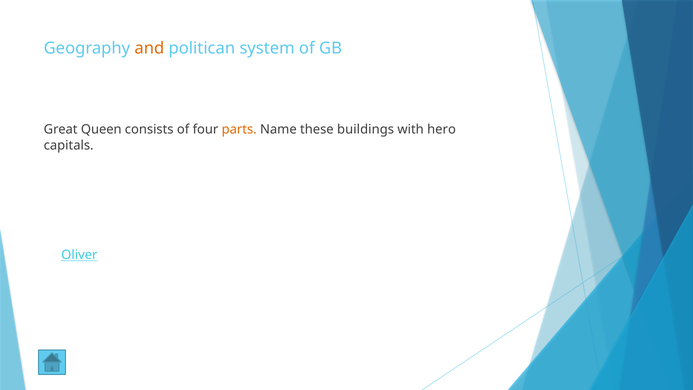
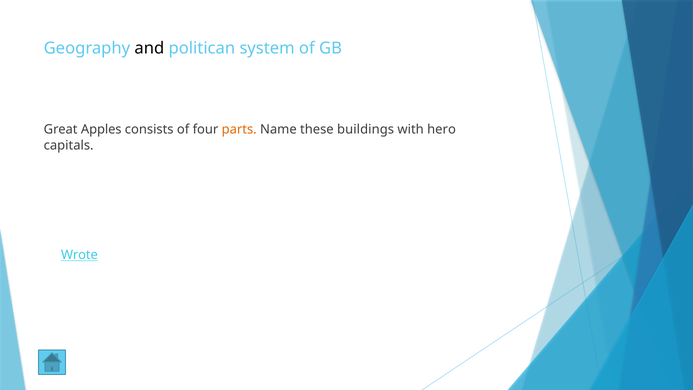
and colour: orange -> black (149, 48)
Queen: Queen -> Apples (101, 130)
Oliver: Oliver -> Wrote (79, 255)
